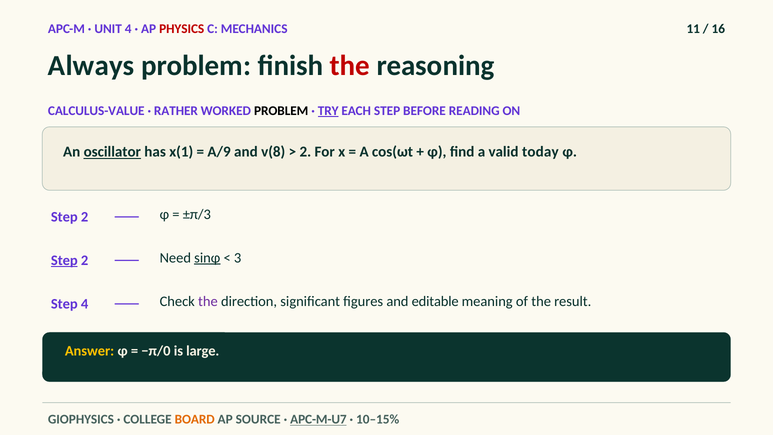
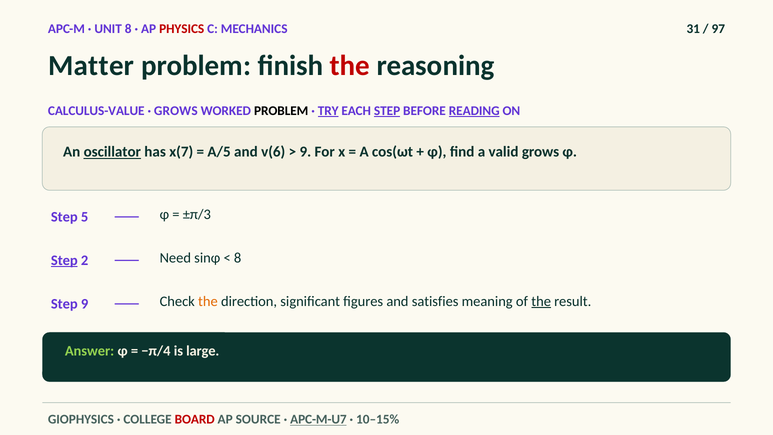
UNIT 4: 4 -> 8 (128, 29)
11: 11 -> 31 (693, 29)
16: 16 -> 97 (718, 29)
Always: Always -> Matter (91, 66)
RATHER: RATHER -> GROWS (176, 111)
STEP underline: none -> present (387, 111)
READING underline: none -> present (474, 111)
x(1: x(1 -> x(7 (181, 152)
A/9: A/9 -> A/5 (219, 152)
v(8: v(8 -> v(6 (273, 152)
2: 2 -> 9 (305, 152)
valid today: today -> grows (541, 152)
2: 2 -> 5 (85, 217)
sinφ underline: present -> none (207, 258)
3: 3 -> 8 (238, 258)
Step 4: 4 -> 9 (85, 304)
the colour: purple -> orange (208, 301)
editable: editable -> satisfies (435, 301)
the underline: none -> present (541, 301)
Answer colour: yellow -> light green (90, 351)
−π/0: −π/0 -> −π/4 (156, 351)
BOARD colour: orange -> red (195, 419)
